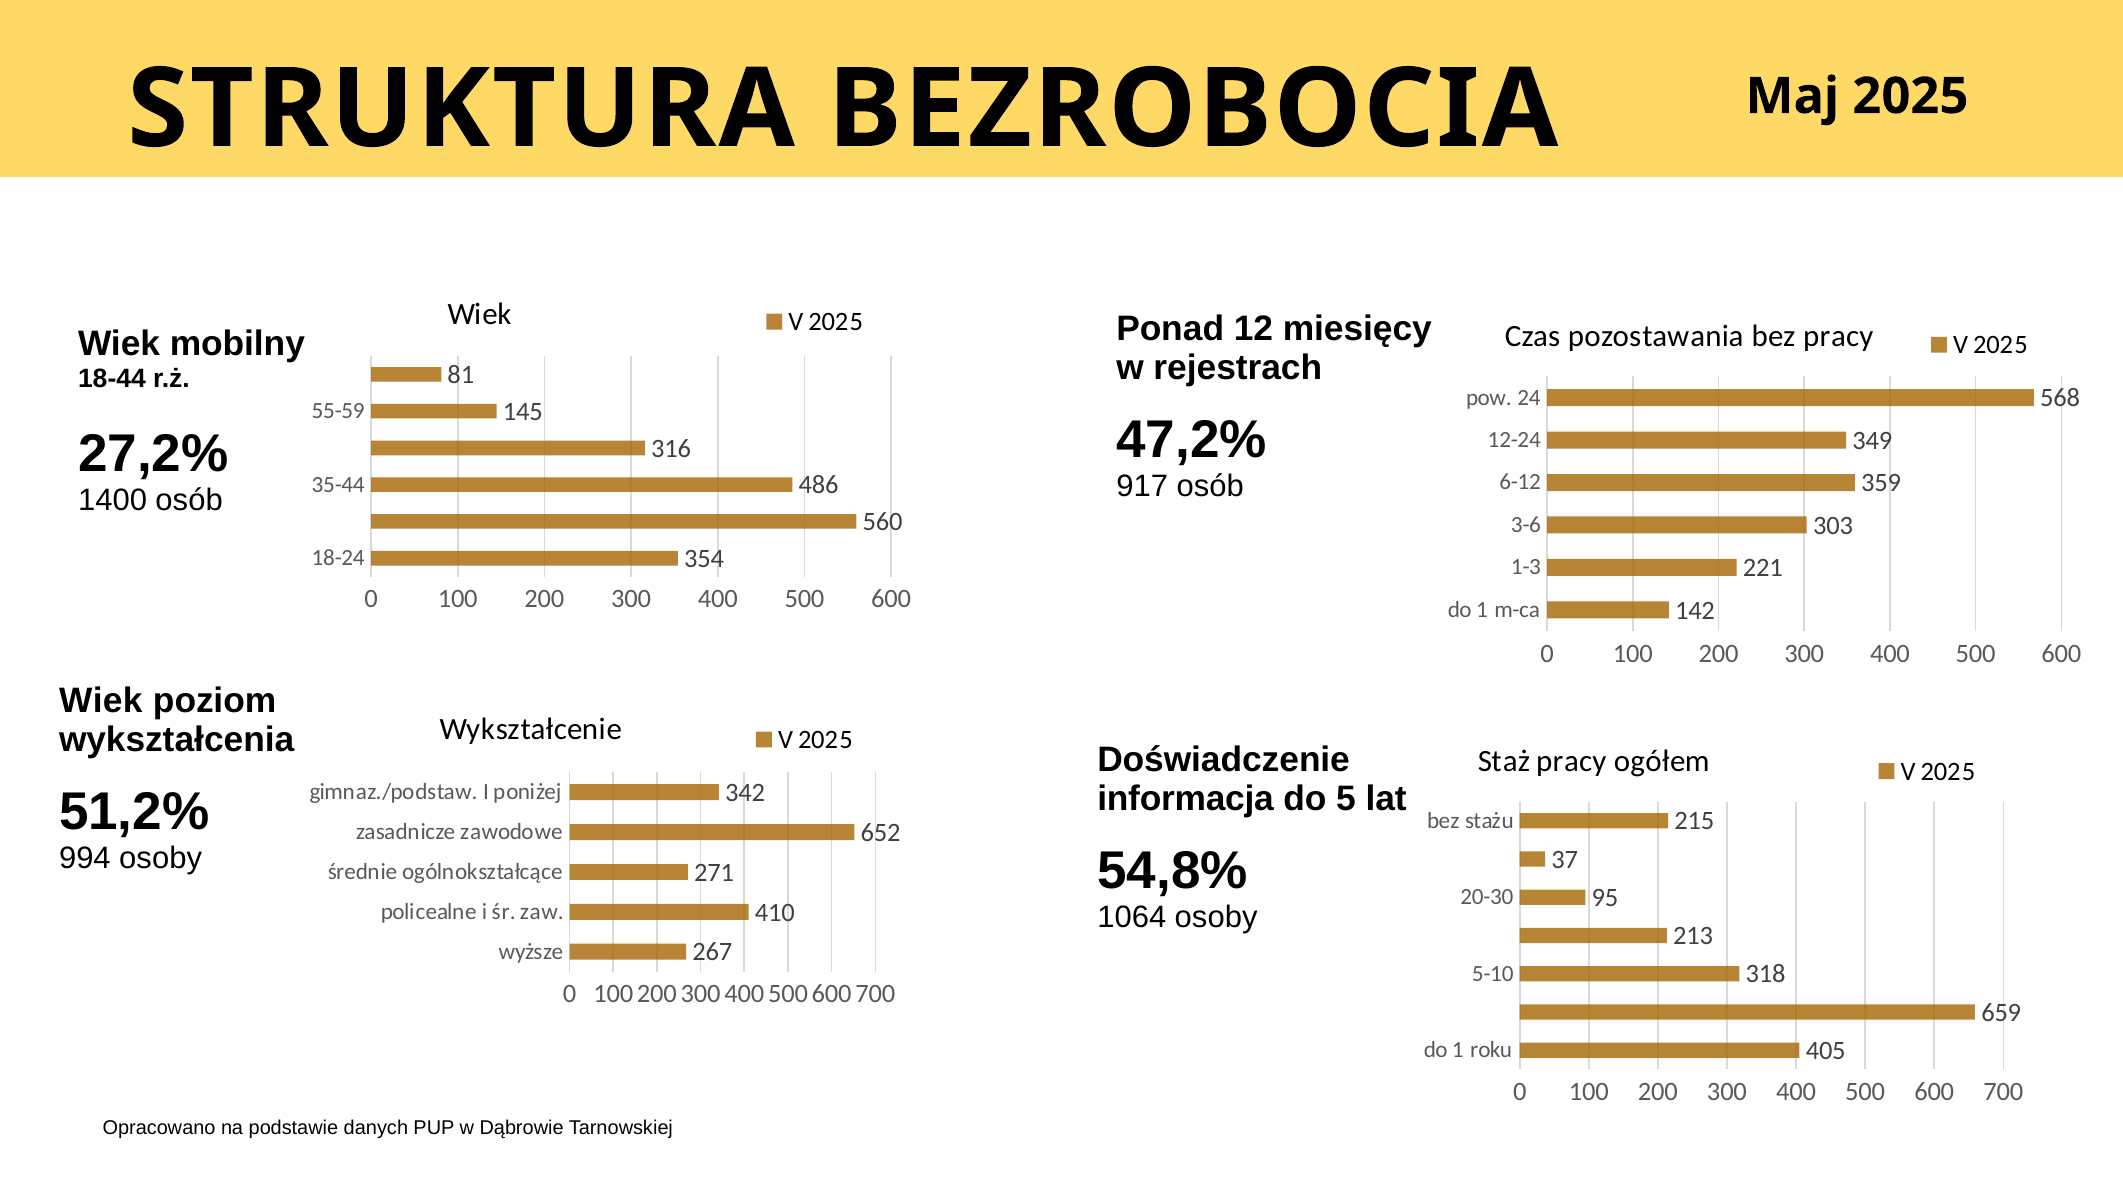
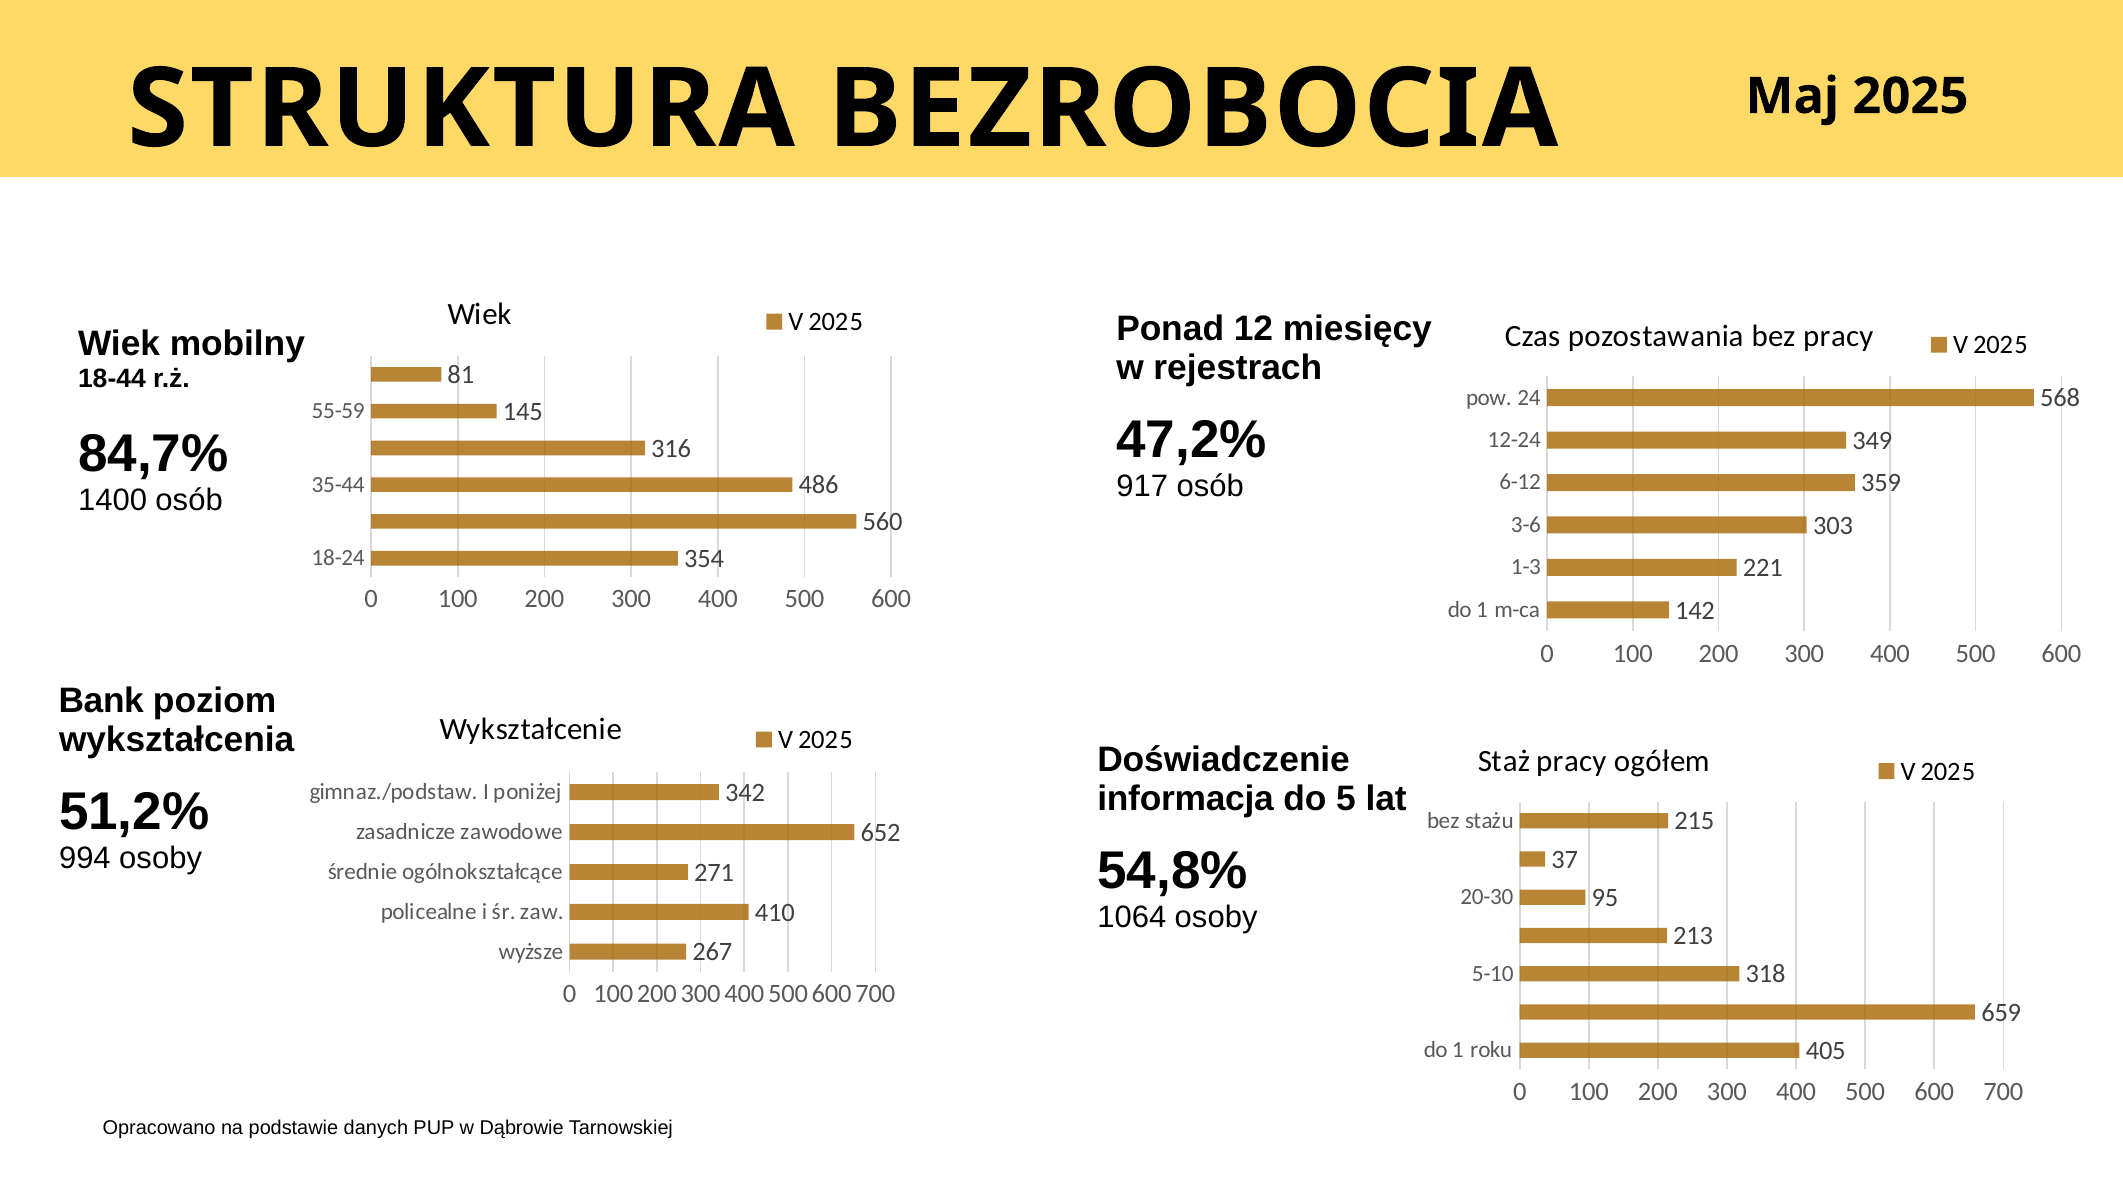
27,2%: 27,2% -> 84,7% (153, 454)
Wiek: Wiek -> Bank (101, 701)
